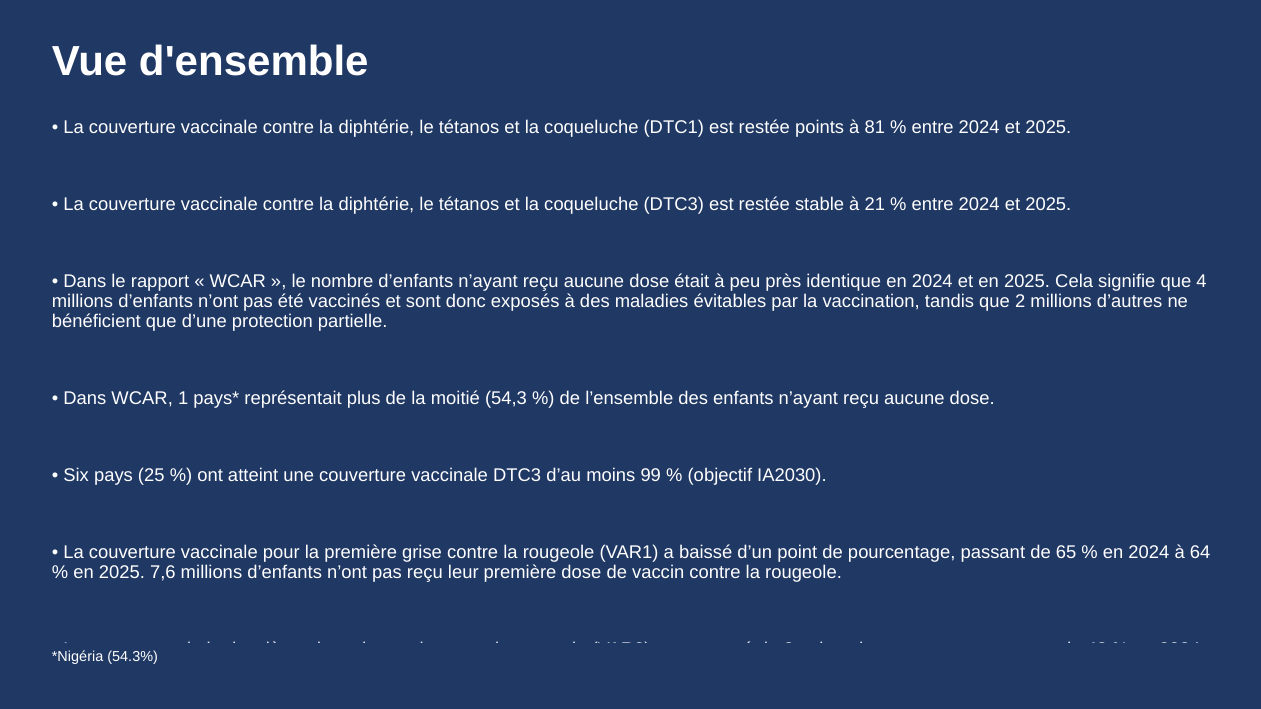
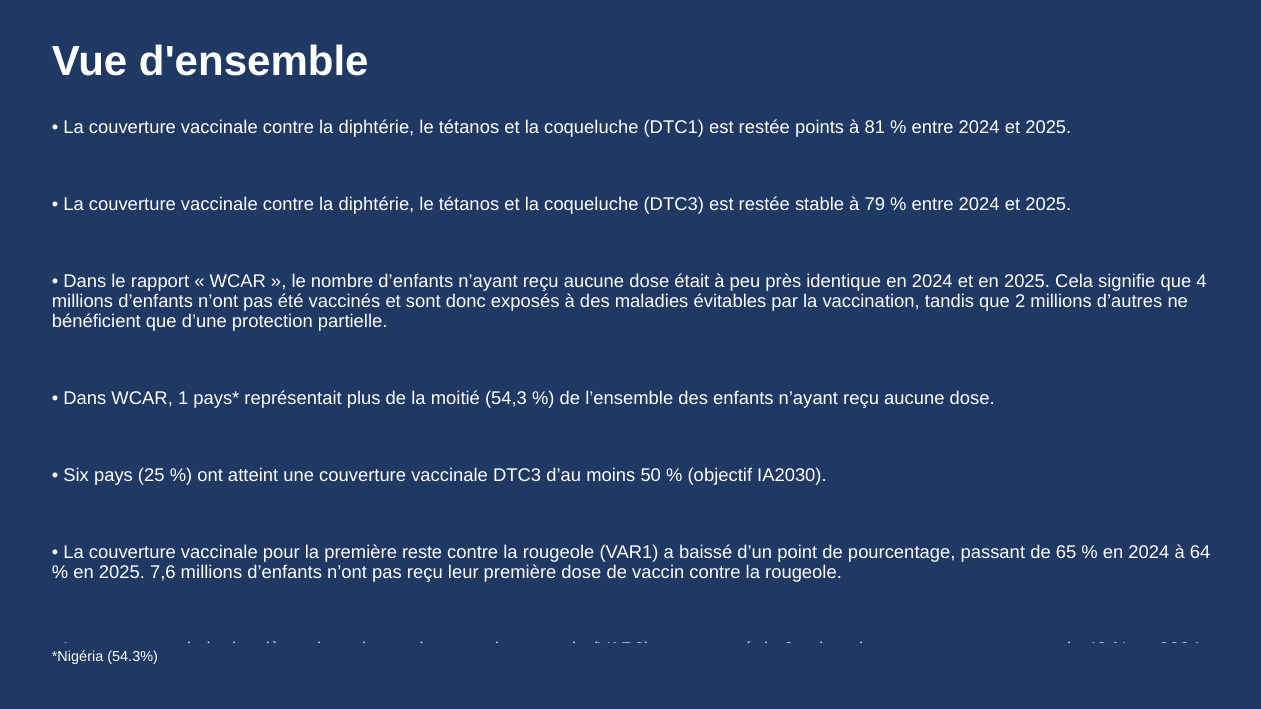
21: 21 -> 79 (875, 205)
moins 99: 99 -> 50 (651, 476)
grise: grise -> reste (422, 553)
